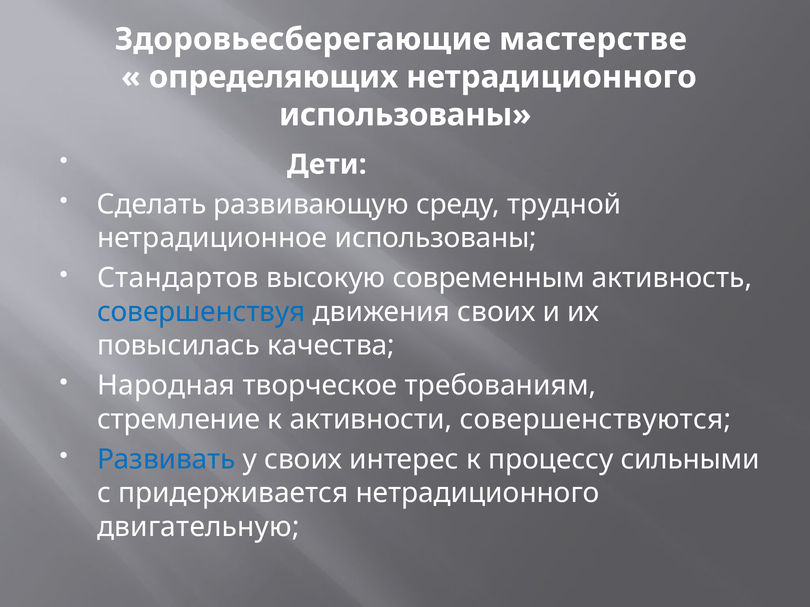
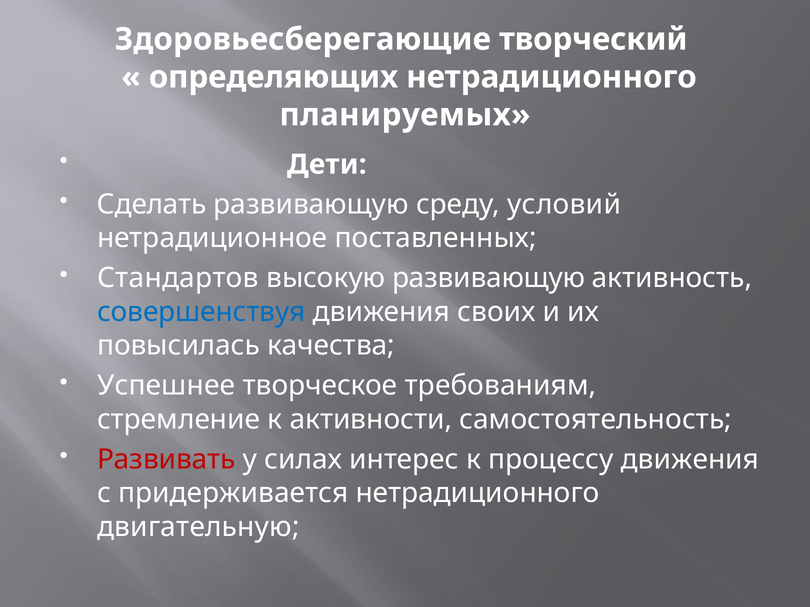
мастерстве: мастерстве -> творческий (593, 39)
использованы: использованы -> планируемых (405, 115)
трудной: трудной -> условий (564, 205)
нетрадиционное использованы: использованы -> поставленных (436, 238)
высокую современным: современным -> развивающую (489, 278)
Народная: Народная -> Успешнее (166, 386)
совершенствуются: совершенствуются -> самостоятельность (596, 420)
Развивать colour: blue -> red (166, 460)
у своих: своих -> силах (303, 460)
процессу сильными: сильными -> движения (690, 460)
